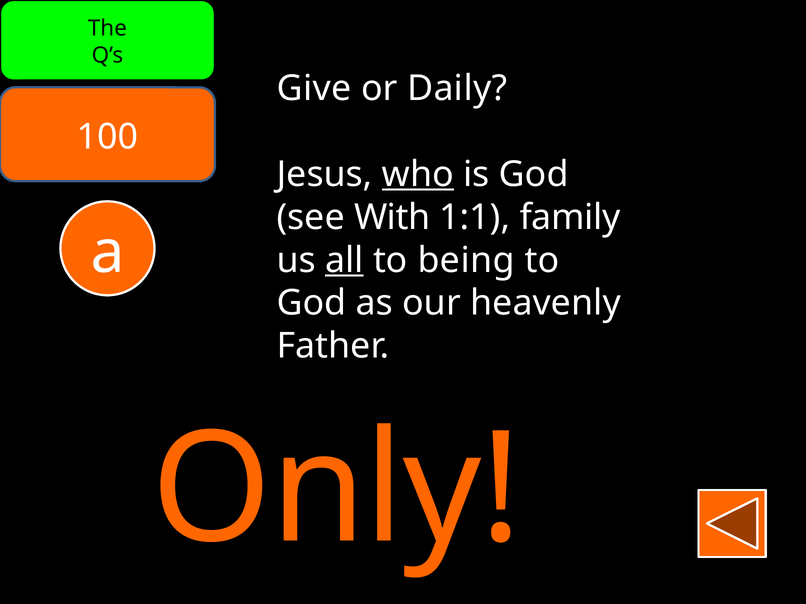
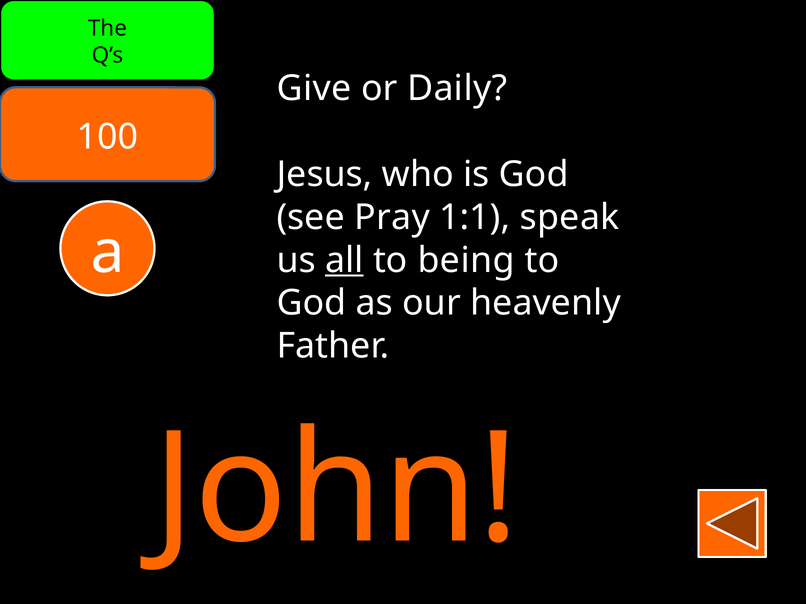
who underline: present -> none (418, 174)
With: With -> Pray (392, 217)
family: family -> speak (570, 217)
Only: Only -> John (336, 490)
